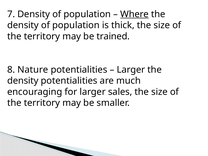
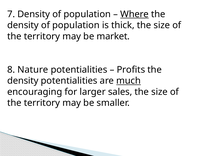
trained: trained -> market (113, 36)
Larger: Larger -> Profits (131, 70)
much underline: none -> present (129, 81)
